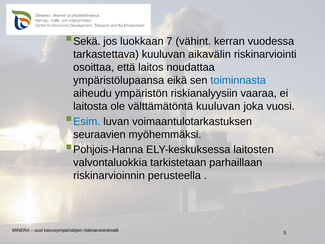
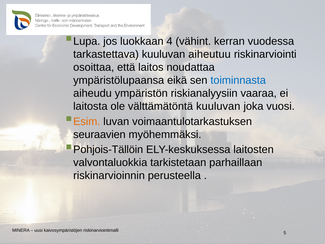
Sekä: Sekä -> Lupa (87, 41)
7: 7 -> 4 (170, 41)
aikavälin: aikavälin -> aiheutuu (210, 54)
Esim colour: blue -> orange (87, 121)
Pohjois-Hanna: Pohjois-Hanna -> Pohjois-Tällöin (108, 149)
